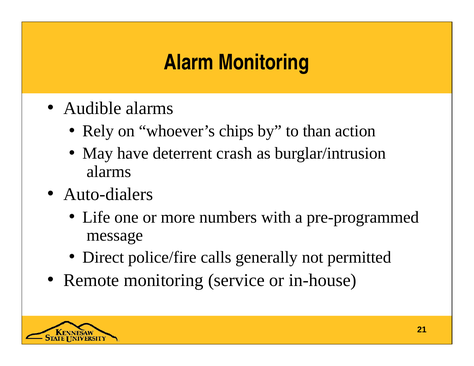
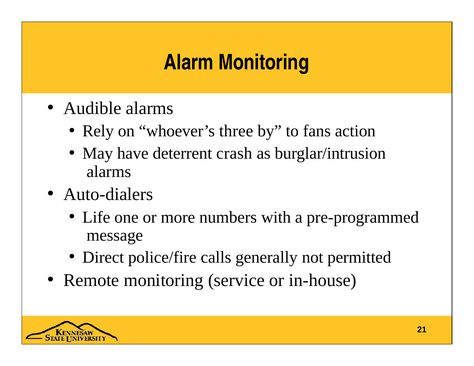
chips: chips -> three (236, 131)
than: than -> fans (317, 131)
